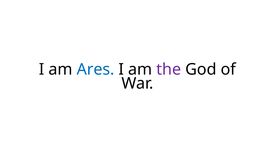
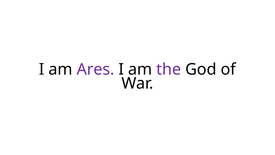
Ares colour: blue -> purple (96, 69)
